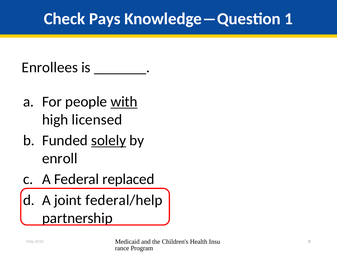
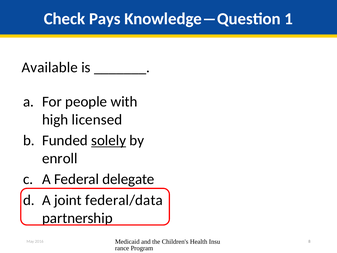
Enrollees: Enrollees -> Available (50, 67)
with underline: present -> none (124, 102)
replaced: replaced -> delegate (128, 179)
federal/help: federal/help -> federal/data (124, 200)
